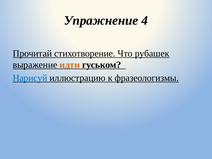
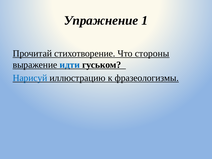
4: 4 -> 1 (145, 21)
рубашек: рубашек -> стороны (152, 53)
идти colour: orange -> blue (70, 65)
